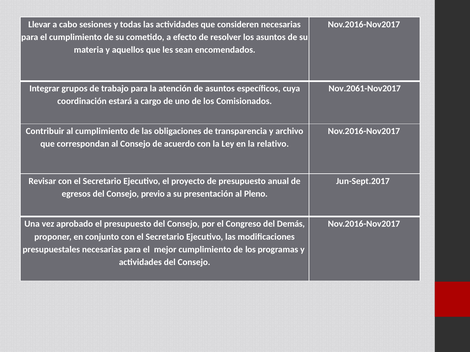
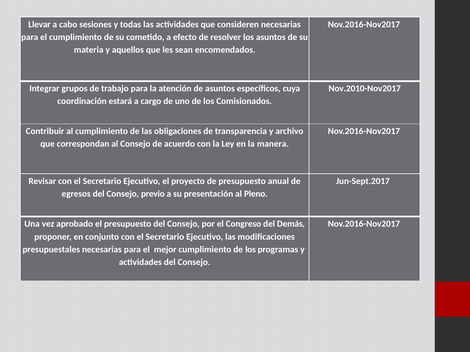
Nov.2061-Nov2017: Nov.2061-Nov2017 -> Nov.2010-Nov2017 (365, 89)
relativo: relativo -> manera (273, 144)
